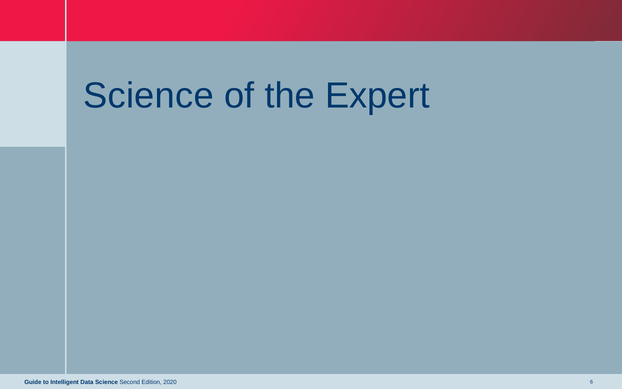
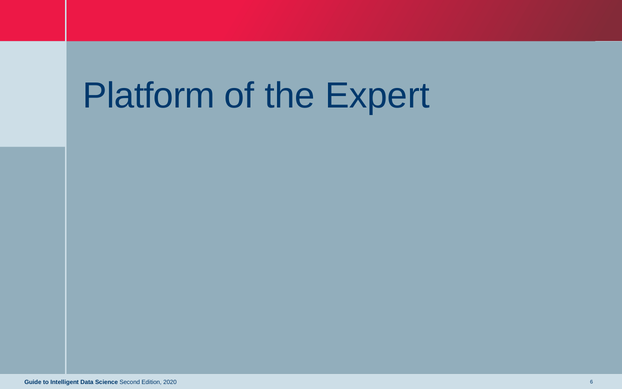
Science: Science -> Platform (149, 96)
